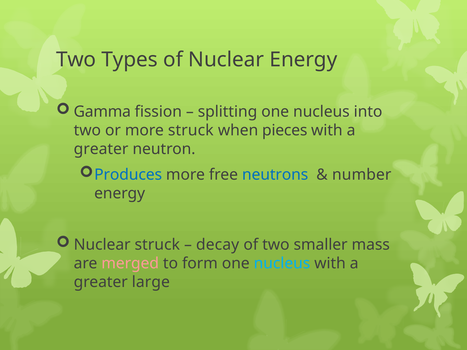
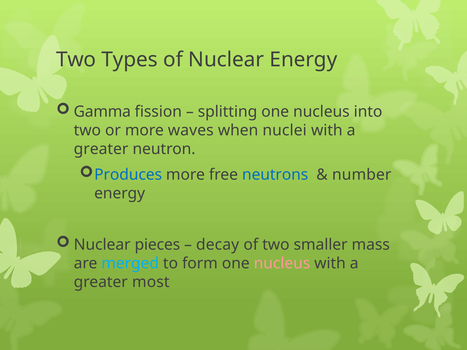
more struck: struck -> waves (191, 130)
pieces: pieces -> nuclei (285, 130)
Nuclear struck: struck -> pieces (157, 245)
merged colour: pink -> light blue (130, 263)
nucleus colour: light blue -> pink (282, 263)
large: large -> most (151, 282)
